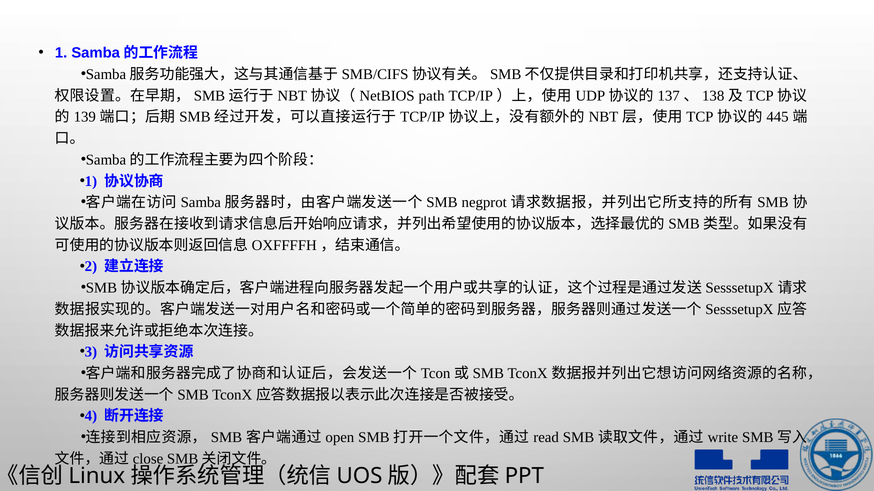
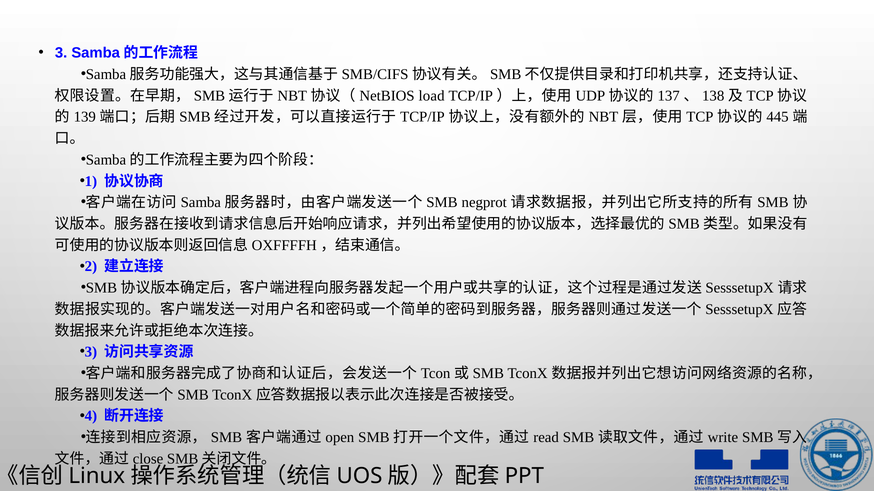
1: 1 -> 3 (61, 53)
path: path -> load (432, 96)
